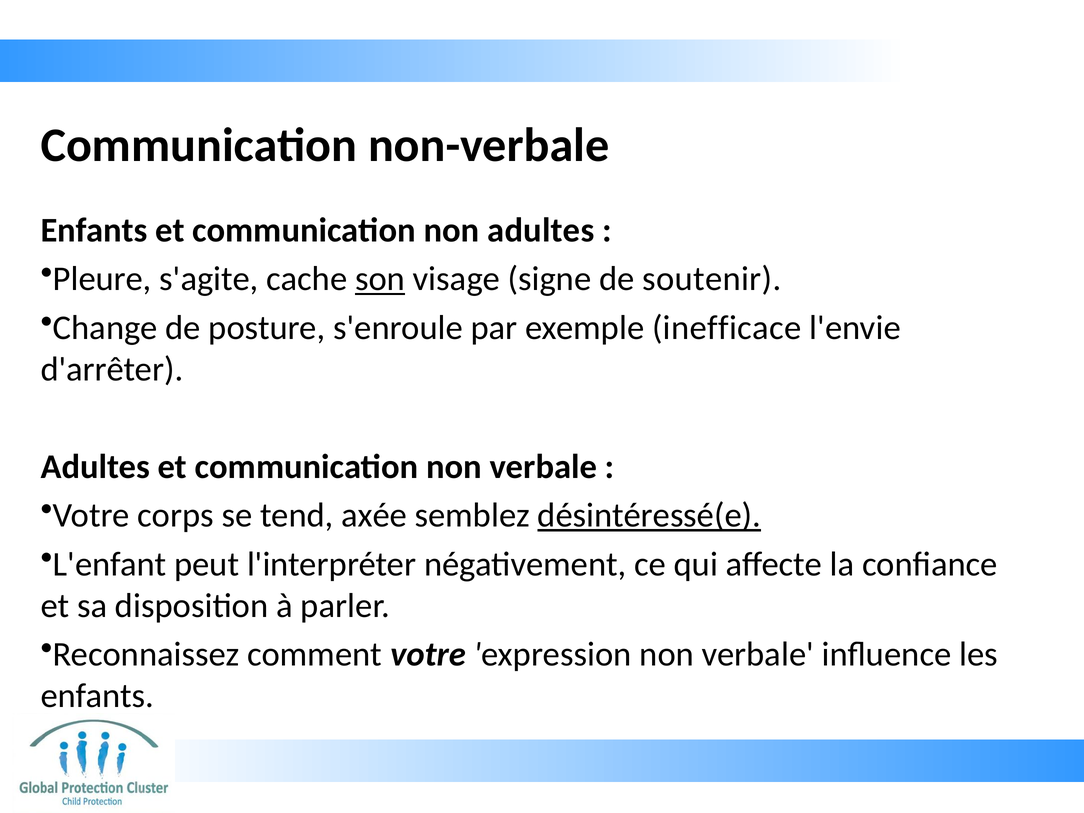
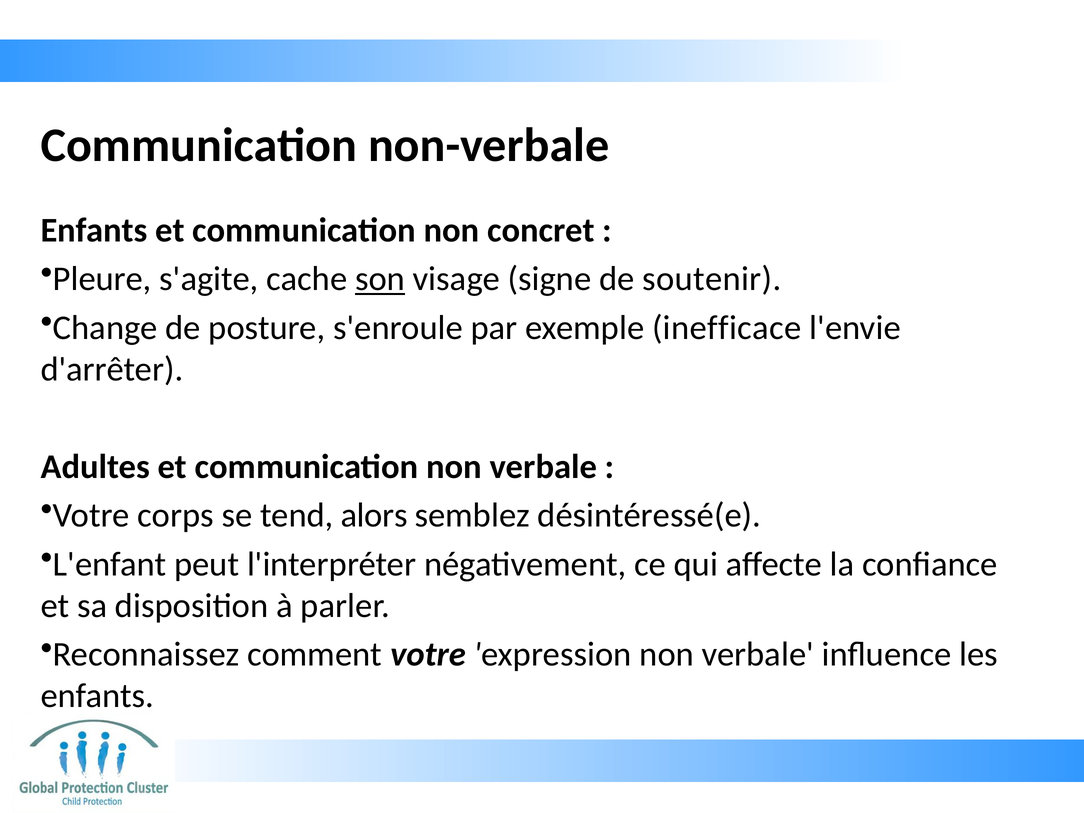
non adultes: adultes -> concret (541, 230)
axée: axée -> alors (374, 515)
désintéressé(e underline: present -> none (649, 515)
